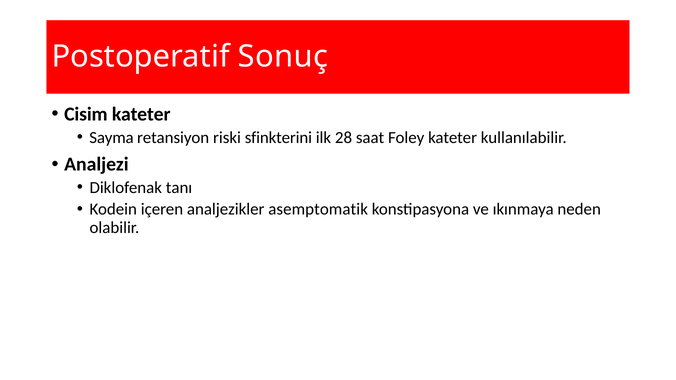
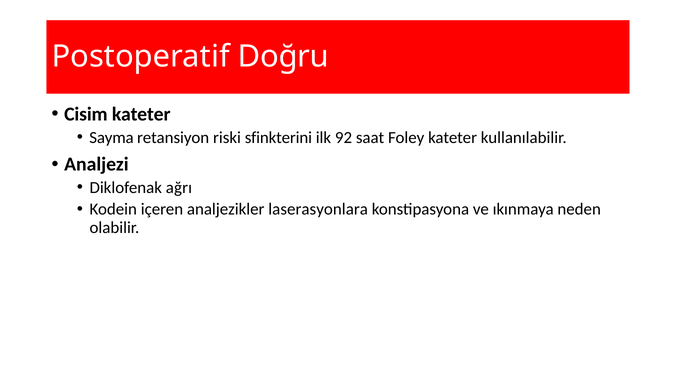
Sonuç: Sonuç -> Doğru (283, 57)
28: 28 -> 92 (344, 138)
tanı: tanı -> ağrı (179, 188)
asemptomatik: asemptomatik -> laserasyonlara (318, 209)
